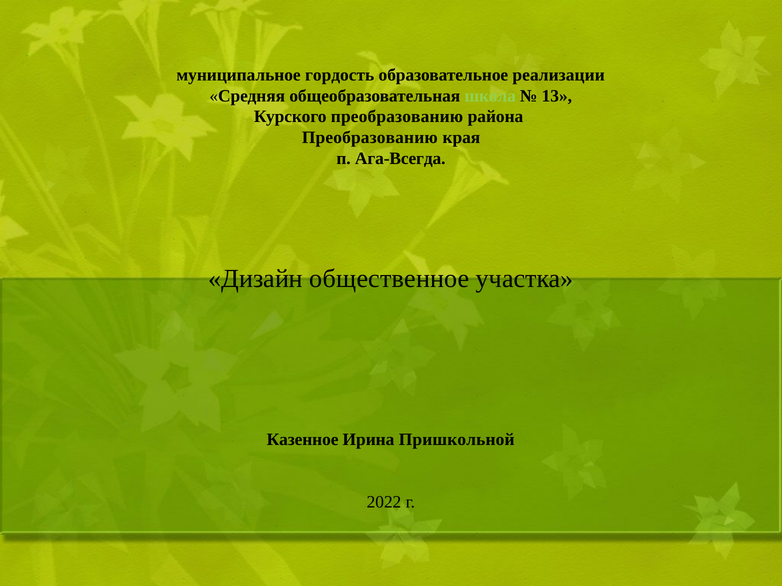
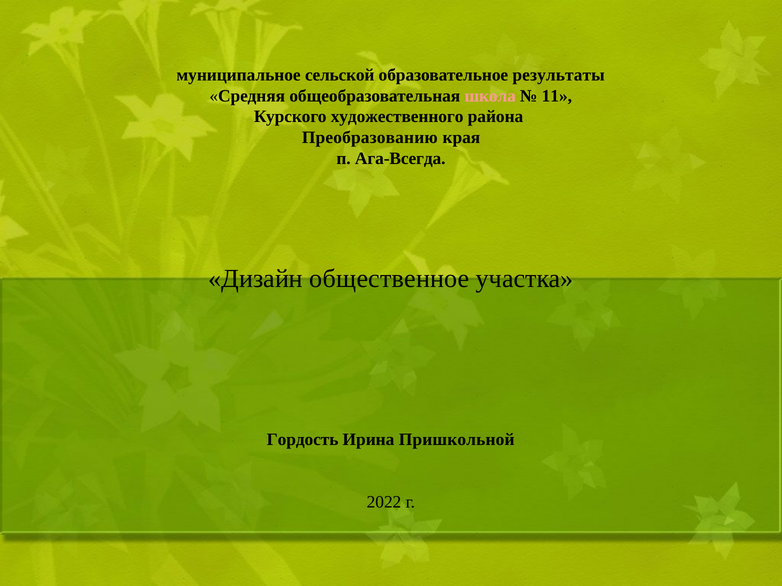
гордость: гордость -> сельской (340, 75)
реализации: реализации -> результаты (559, 75)
школа colour: light green -> pink (490, 96)
13: 13 -> 11 (557, 96)
Курского преобразованию: преобразованию -> художественного (397, 117)
Казенное: Казенное -> Гордость (303, 440)
